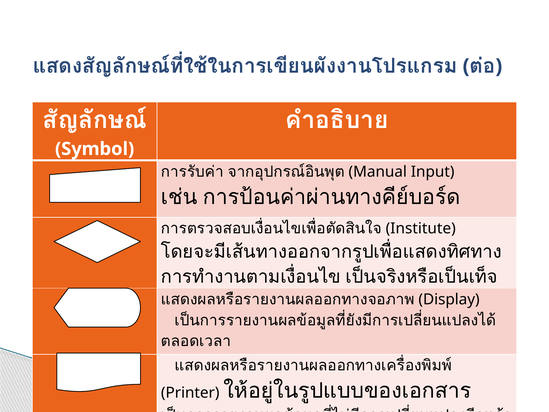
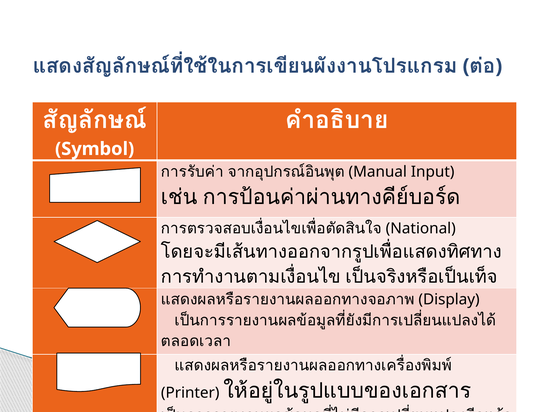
Institute: Institute -> National (421, 228)
